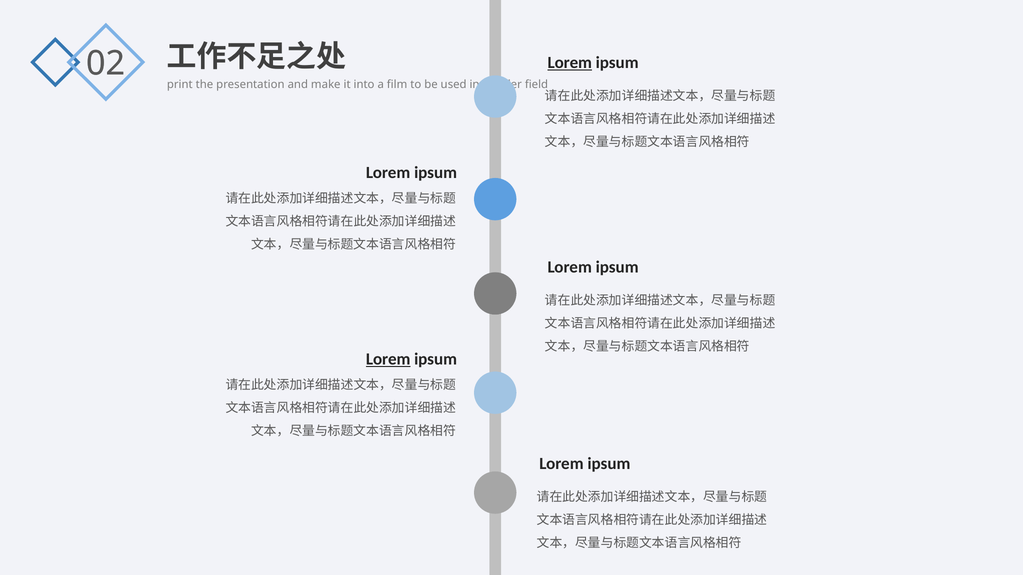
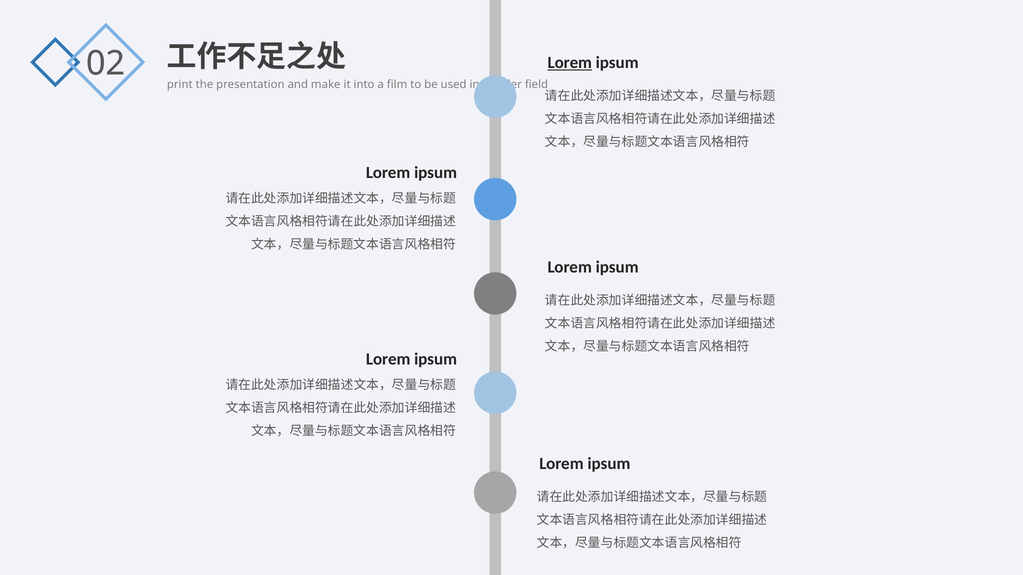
Lorem underline: present -> none (388, 359)
